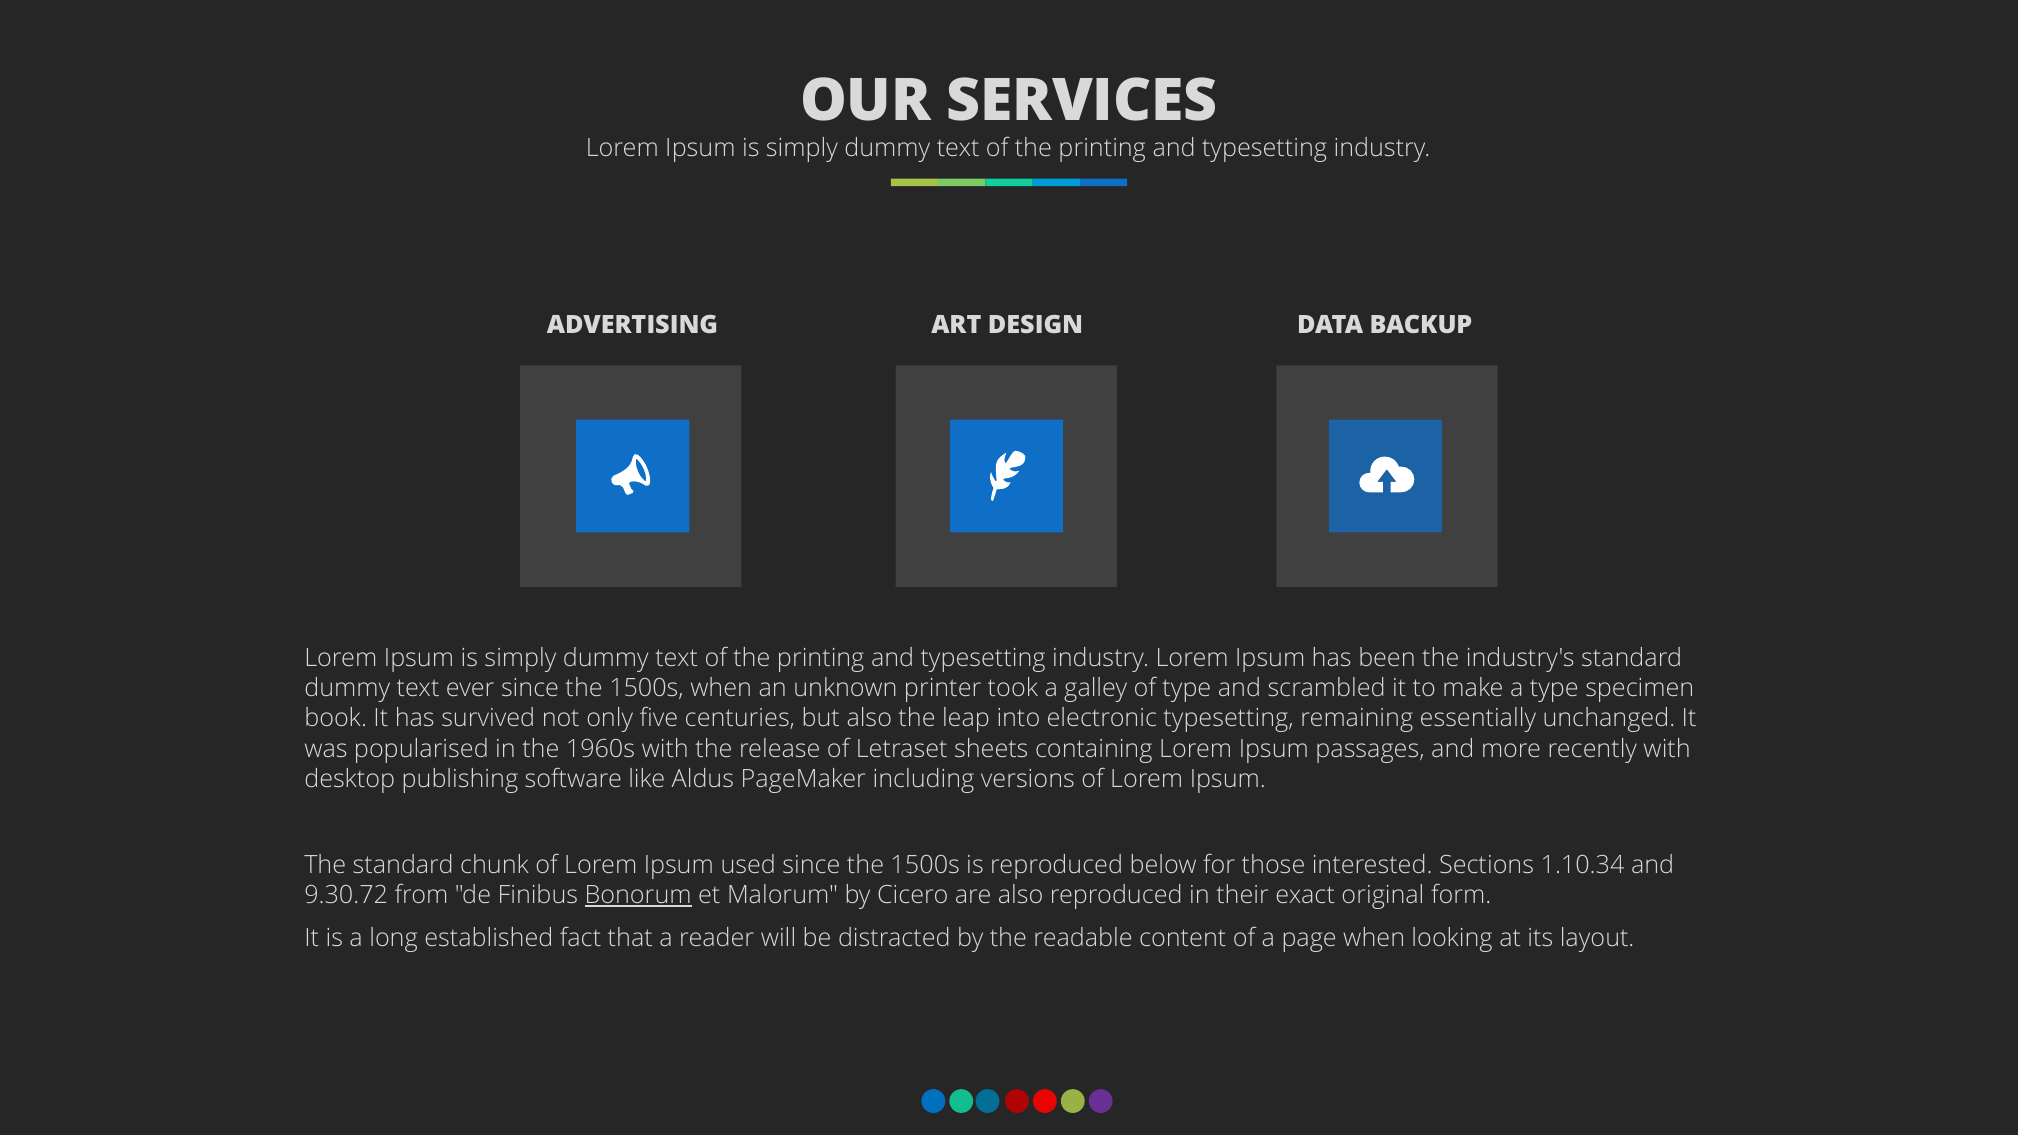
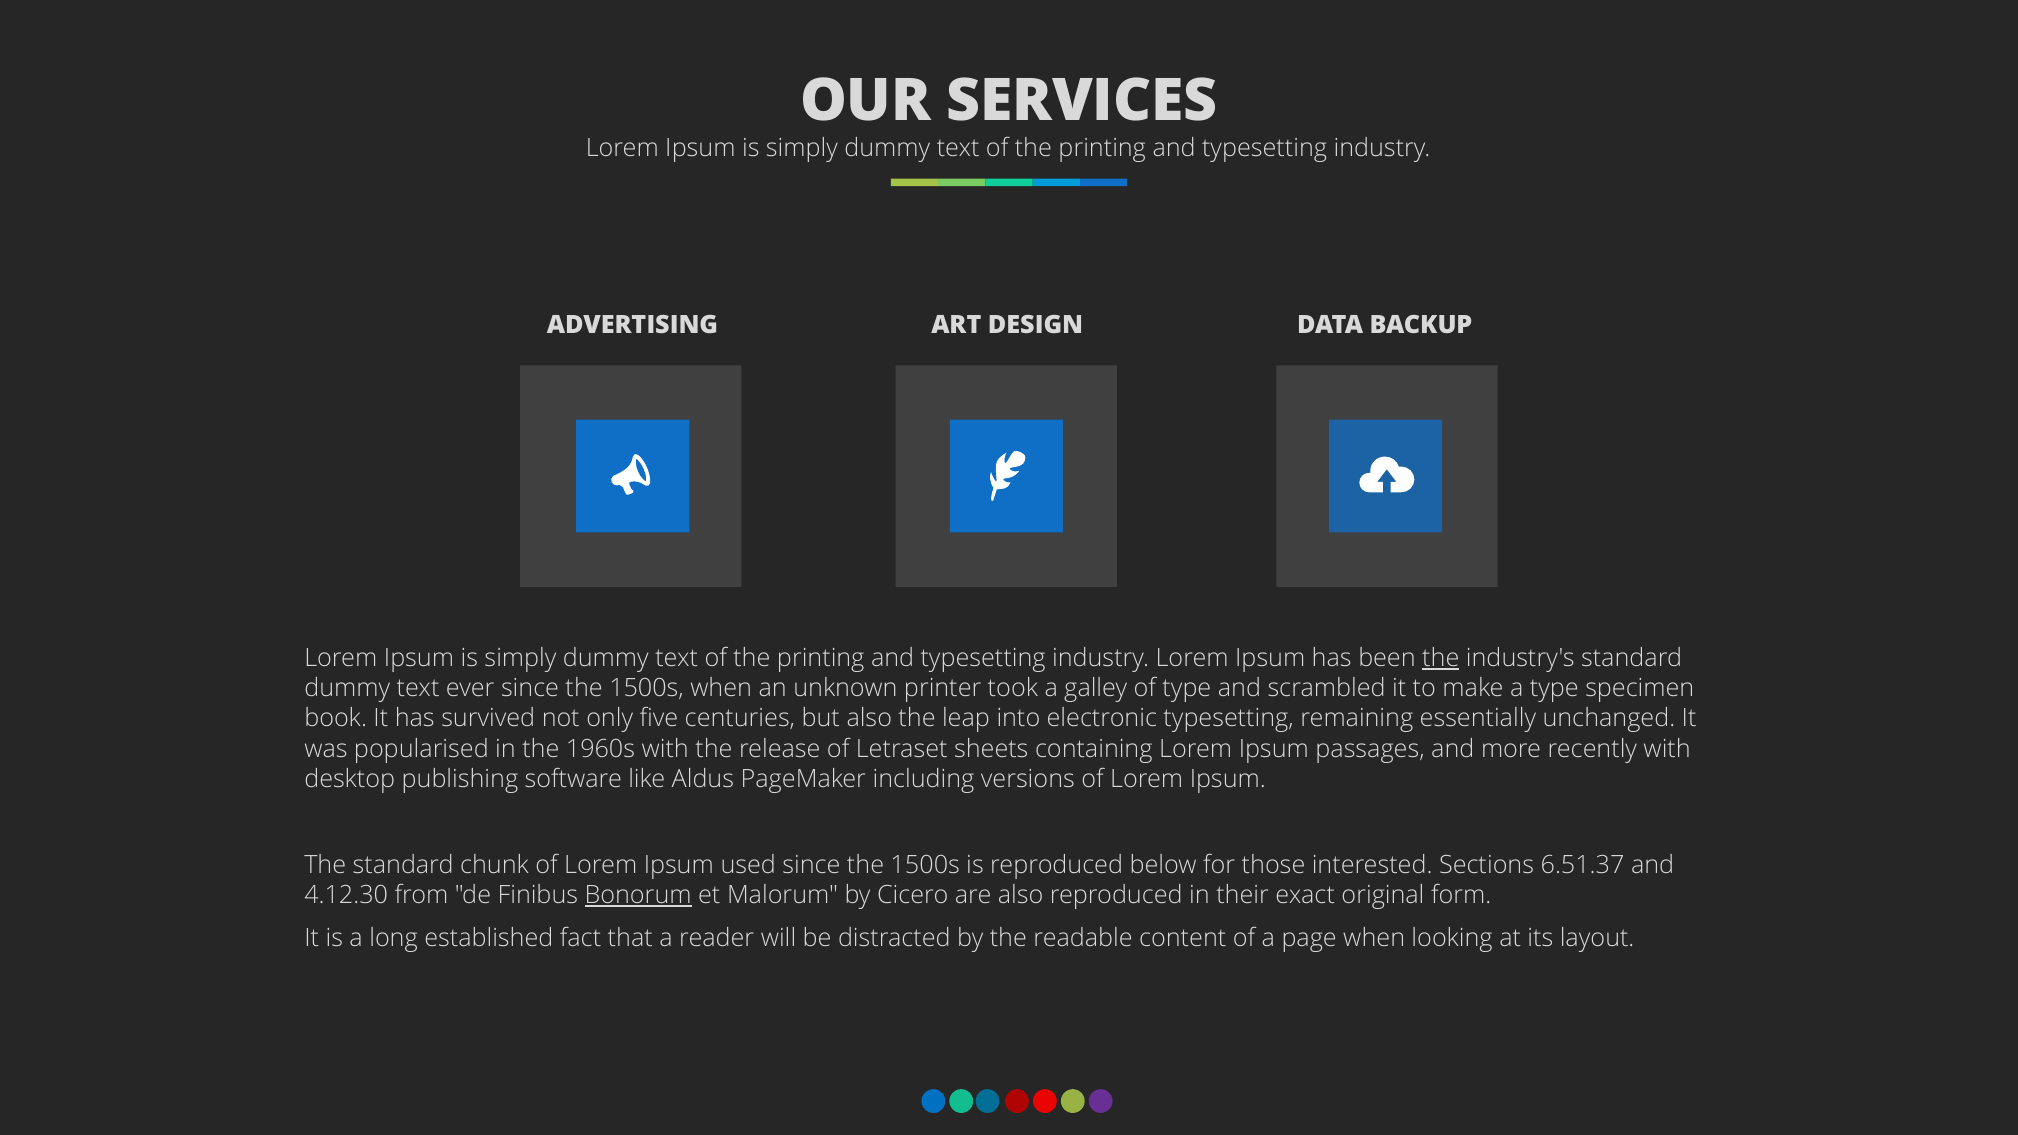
the underline: none -> present (1441, 658)
1.10.34: 1.10.34 -> 6.51.37 (1583, 865)
9.30.72: 9.30.72 -> 4.12.30 (346, 895)
